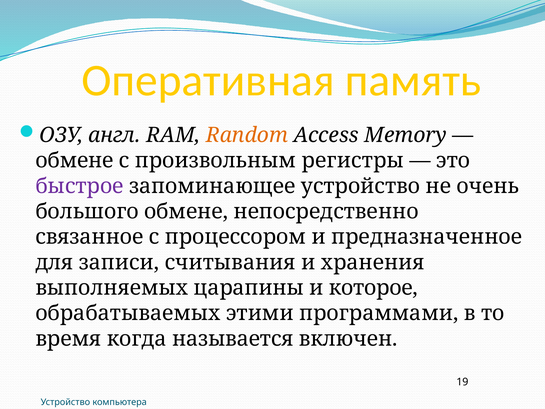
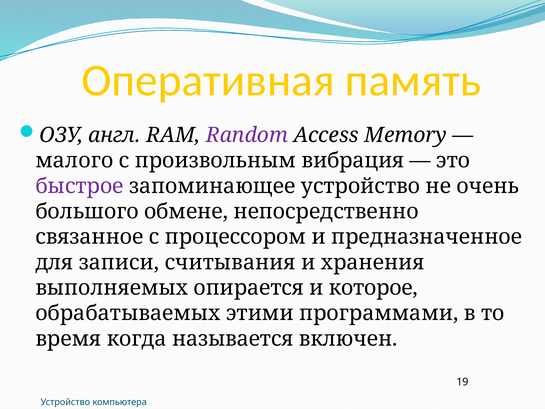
Random colour: orange -> purple (247, 135)
обмене: обмене -> малого (74, 160)
регистры: регистры -> вибрация (353, 160)
царапины: царапины -> опирается (249, 288)
